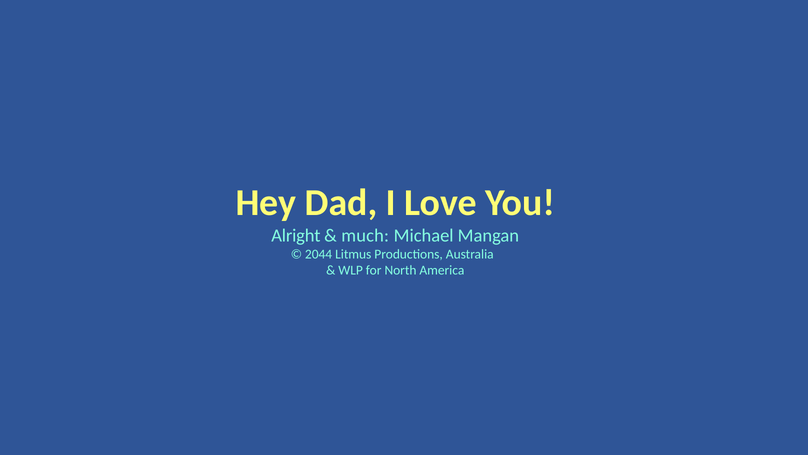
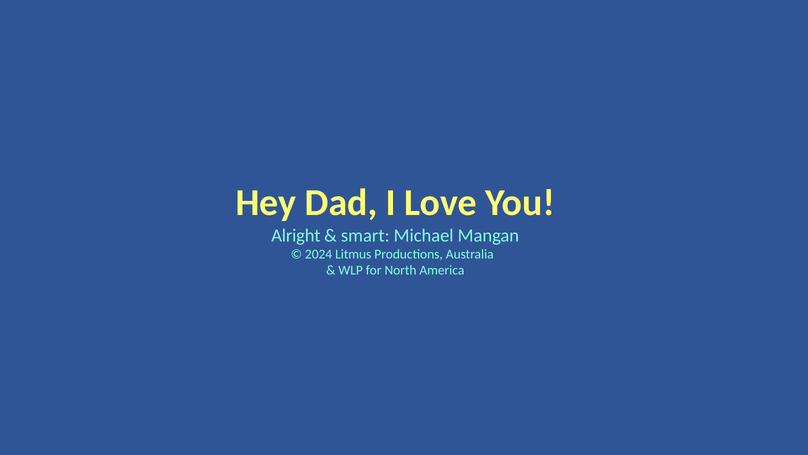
much: much -> smart (365, 235)
2044: 2044 -> 2024 (319, 254)
